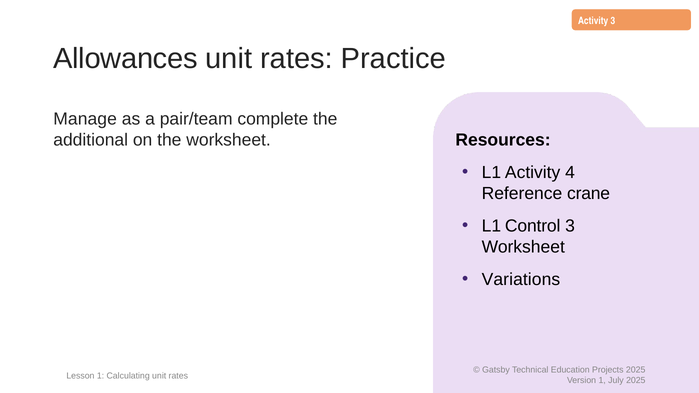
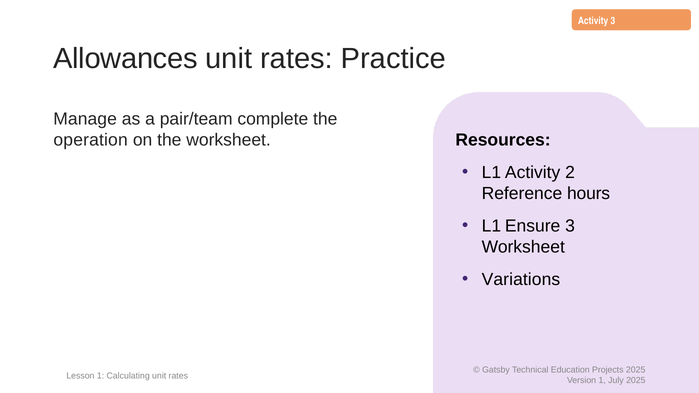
additional: additional -> operation (91, 140)
4: 4 -> 2 (570, 173)
crane: crane -> hours (589, 194)
Control: Control -> Ensure (533, 226)
